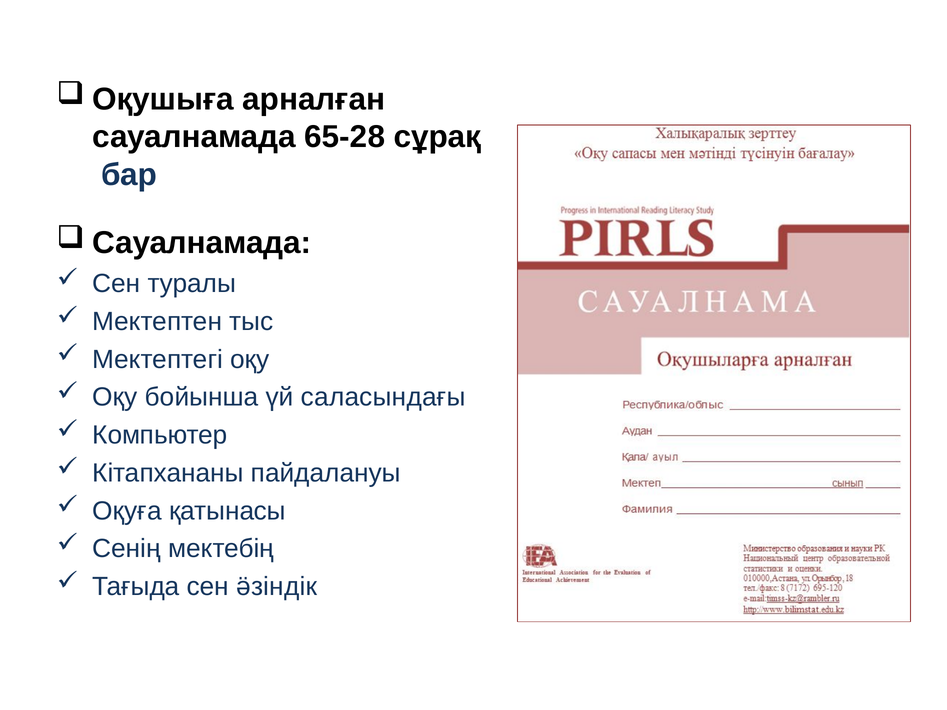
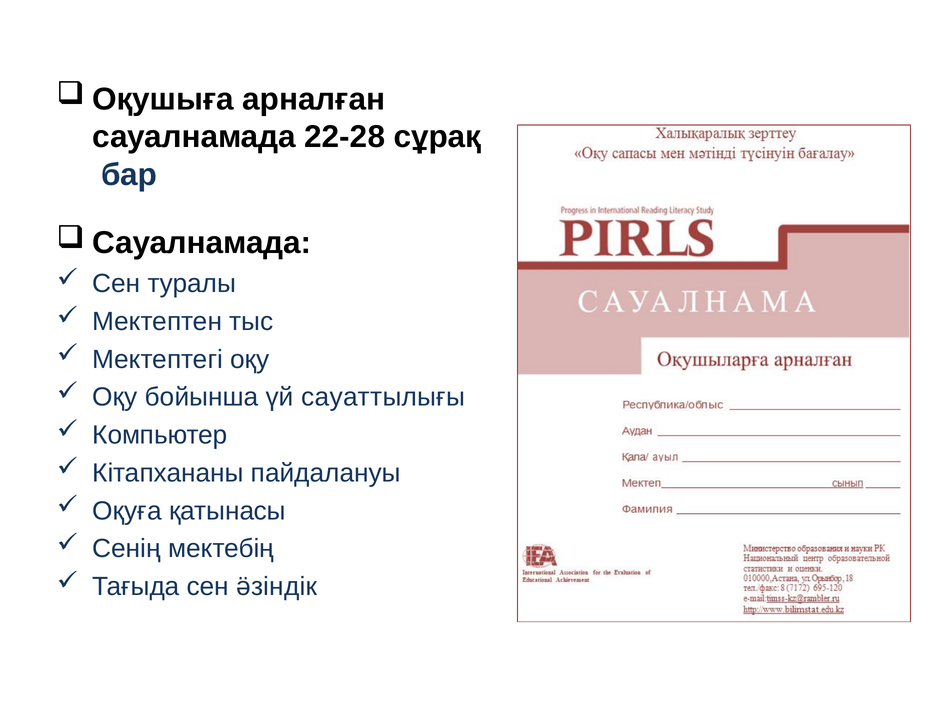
65-28: 65-28 -> 22-28 (345, 137)
саласындағы: саласындағы -> сауаттылығы (383, 397)
